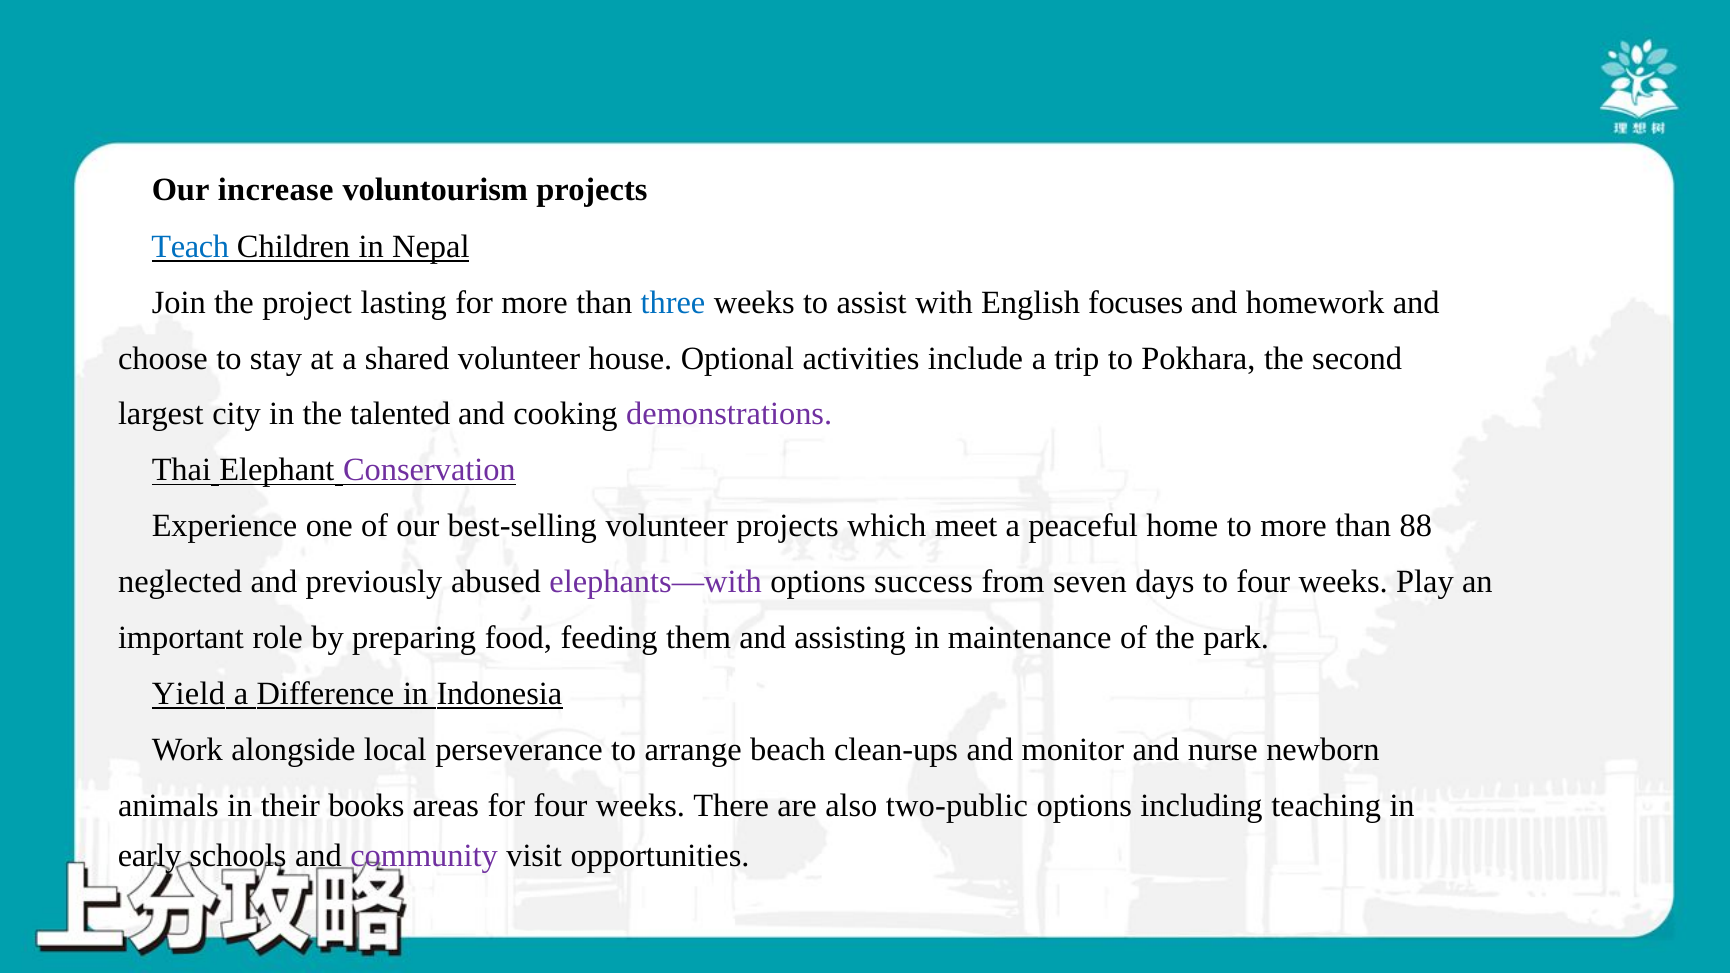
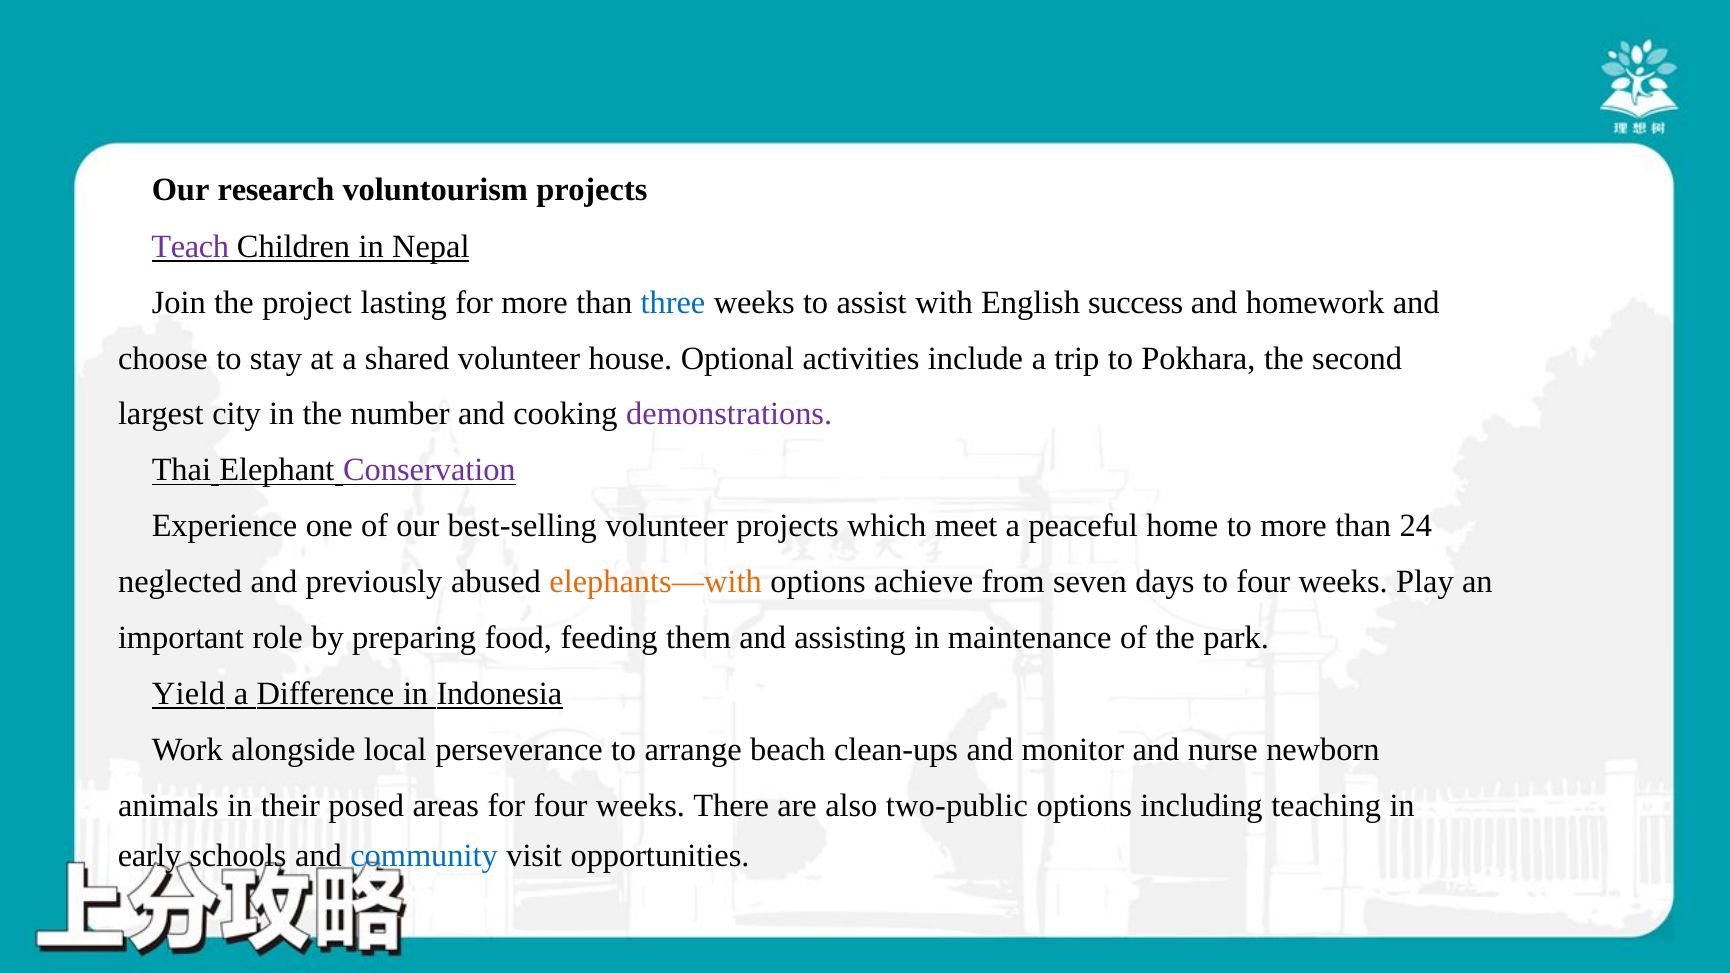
increase: increase -> research (276, 190)
Teach colour: blue -> purple (190, 247)
focuses: focuses -> success (1136, 302)
talented: talented -> number (400, 414)
88: 88 -> 24 (1416, 526)
elephants—with colour: purple -> orange (656, 582)
success: success -> achieve (924, 582)
books: books -> posed (366, 805)
community colour: purple -> blue (424, 856)
